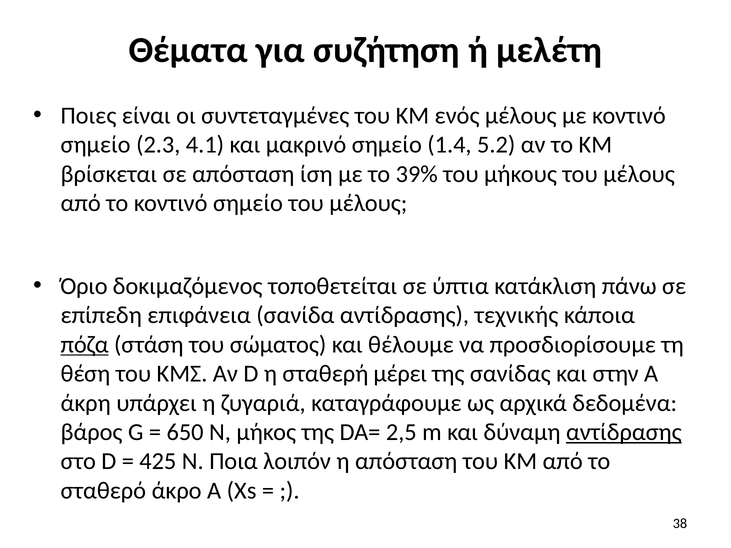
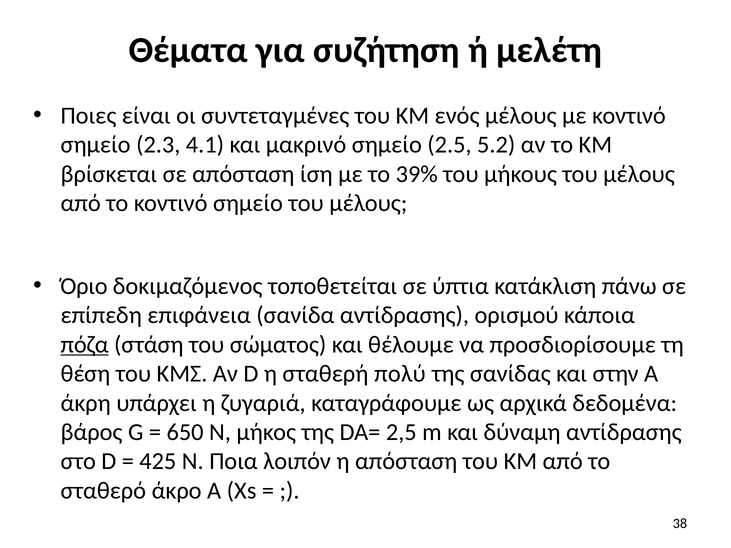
1.4: 1.4 -> 2.5 (449, 145)
τεχνικής: τεχνικής -> ορισμού (517, 315)
μέρει: μέρει -> πολύ (400, 374)
αντίδρασης underline: present -> none (624, 432)
